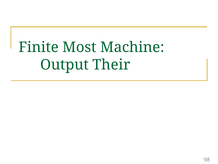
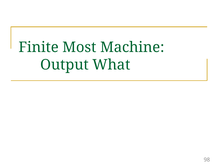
Their: Their -> What (111, 65)
